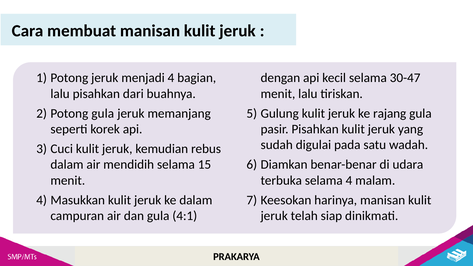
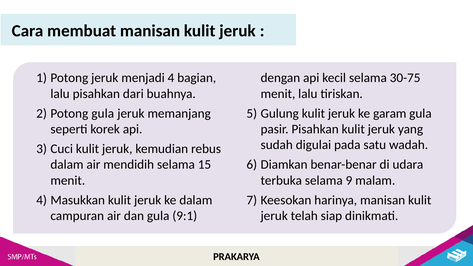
30-47: 30-47 -> 30-75 (405, 78)
rajang: rajang -> garam (390, 113)
selama 4: 4 -> 9 (349, 180)
4:1: 4:1 -> 9:1 (185, 216)
